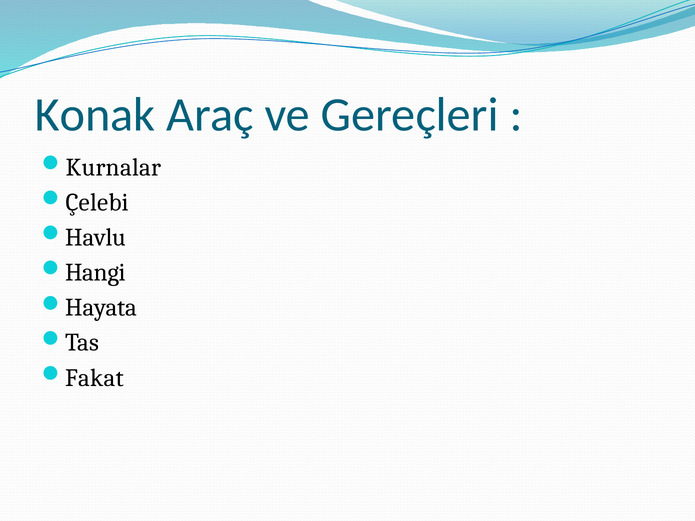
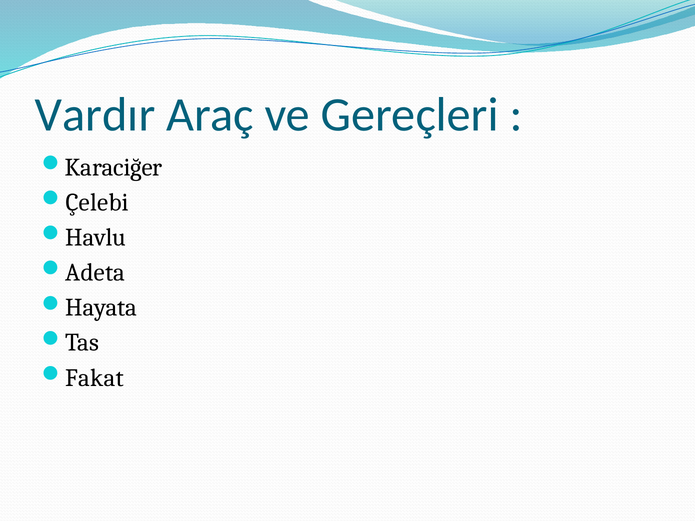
Konak: Konak -> Vardır (95, 115)
Kurnalar: Kurnalar -> Karaciğer (114, 167)
Hangi: Hangi -> Adeta (95, 273)
